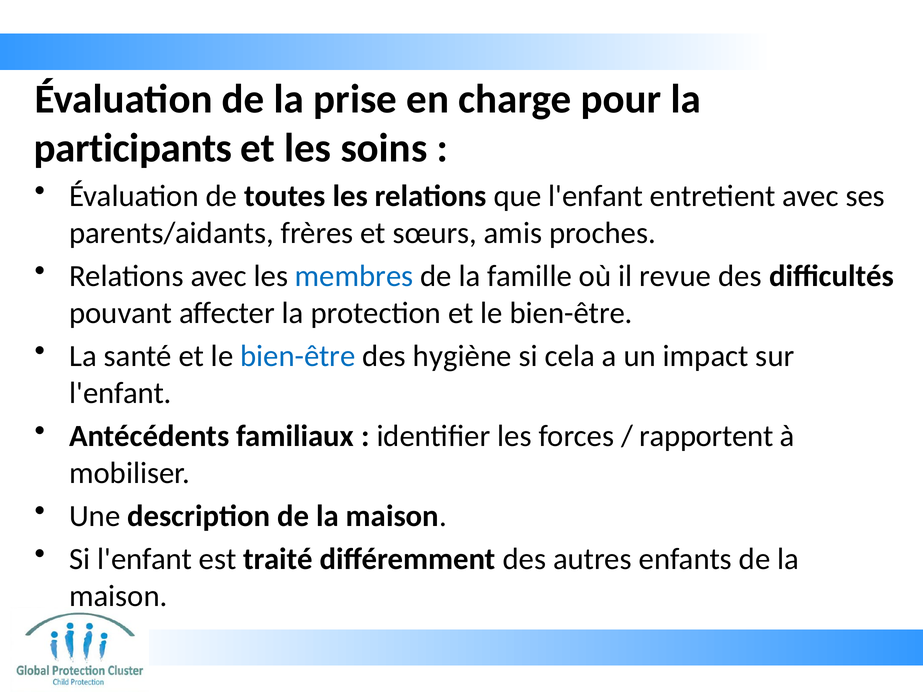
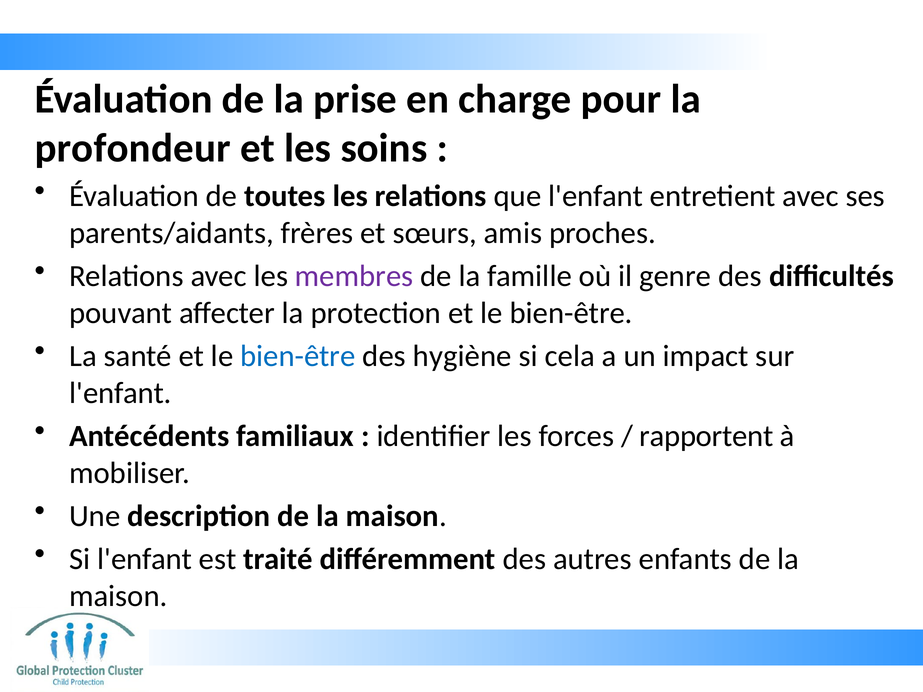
participants: participants -> profondeur (133, 148)
membres colour: blue -> purple (354, 276)
revue: revue -> genre (675, 276)
